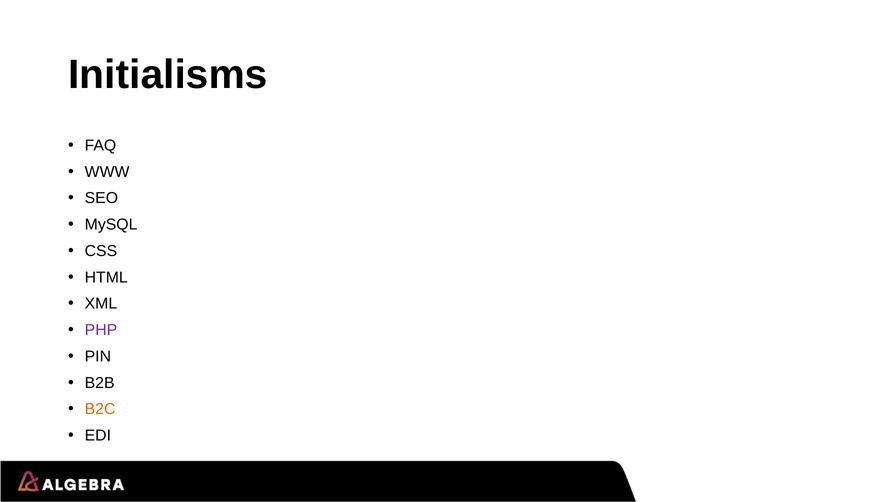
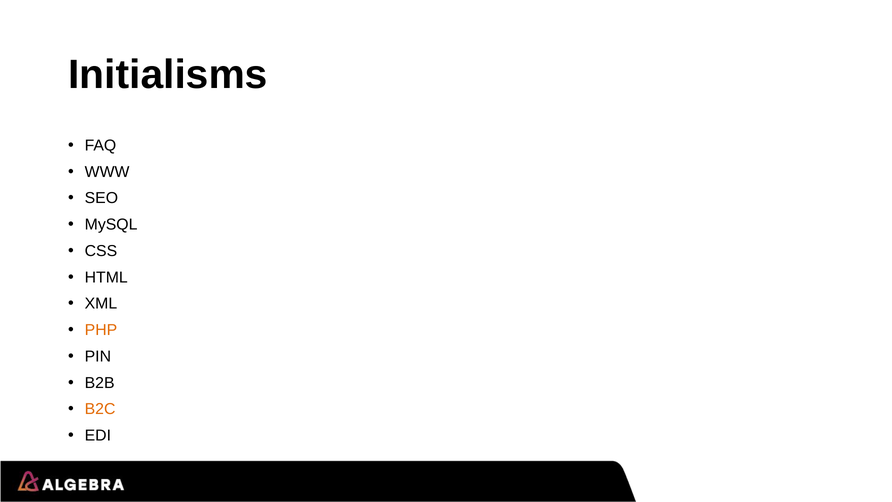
PHP colour: purple -> orange (101, 330)
